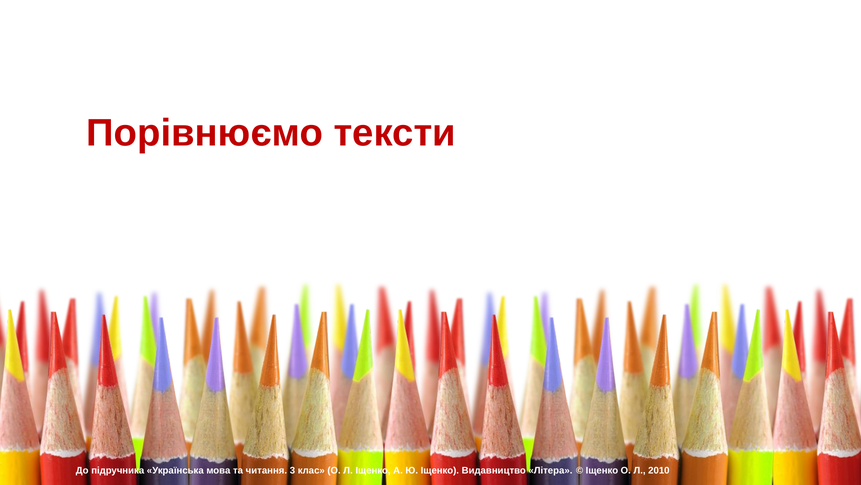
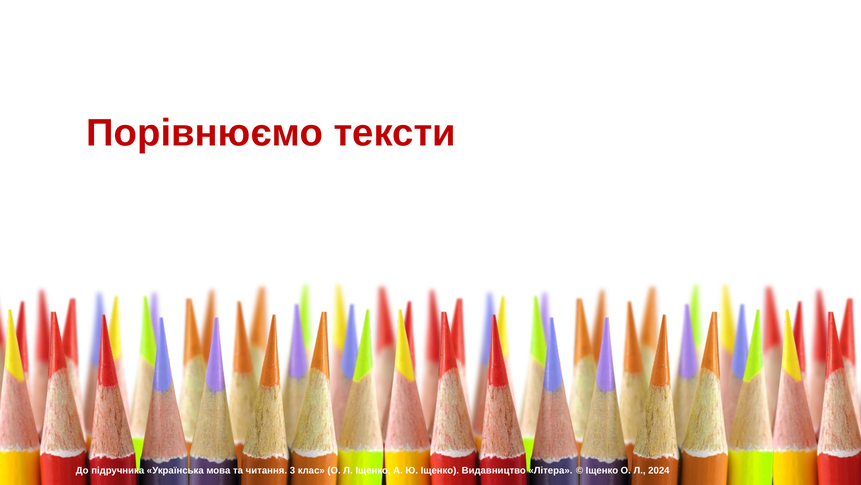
2010: 2010 -> 2024 (659, 470)
